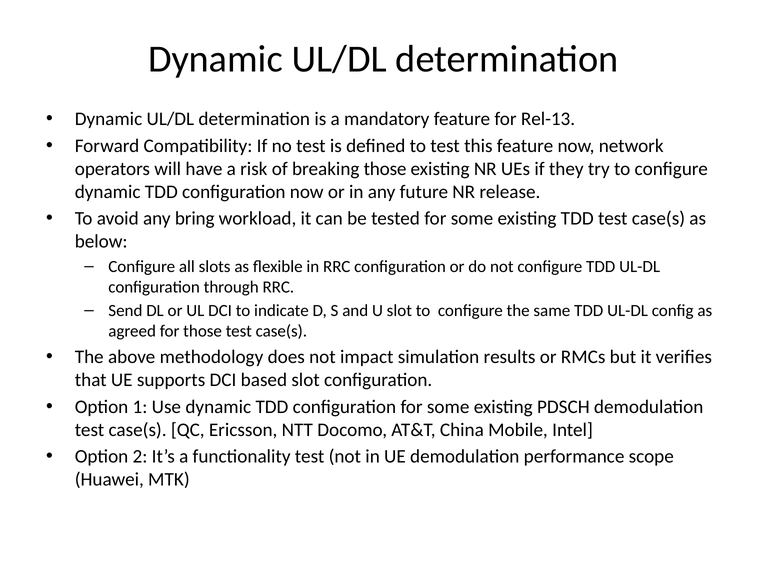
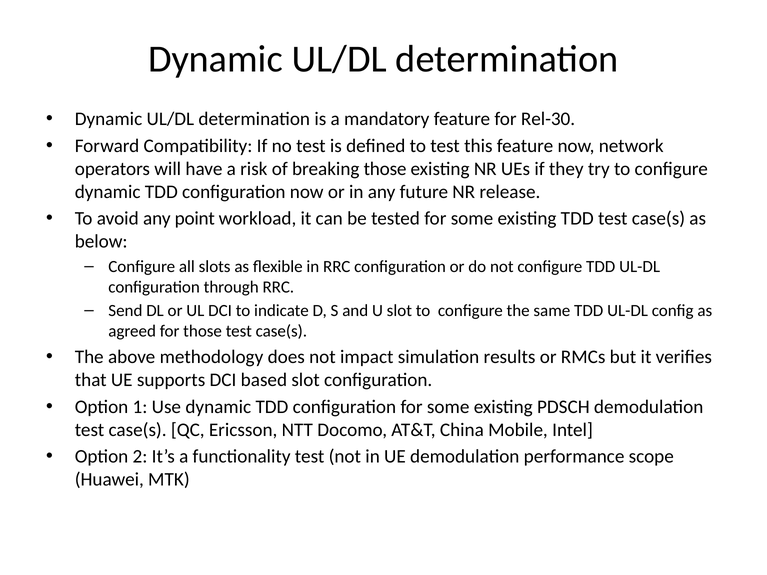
Rel-13: Rel-13 -> Rel-30 (548, 119)
bring: bring -> point (195, 219)
